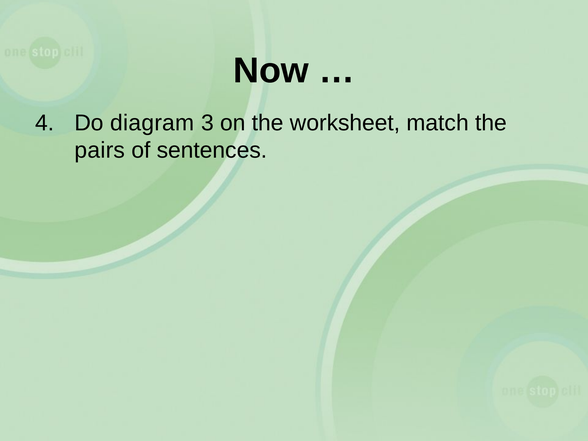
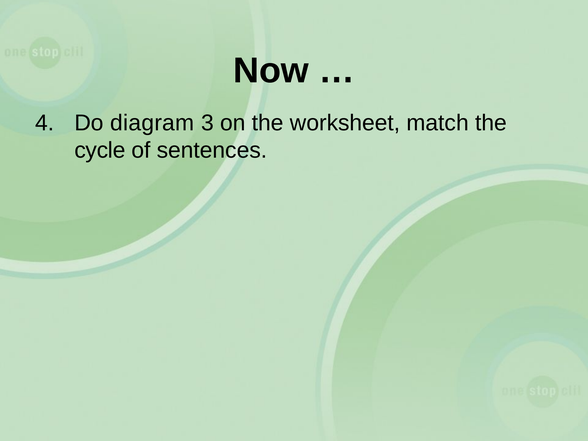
pairs: pairs -> cycle (100, 150)
